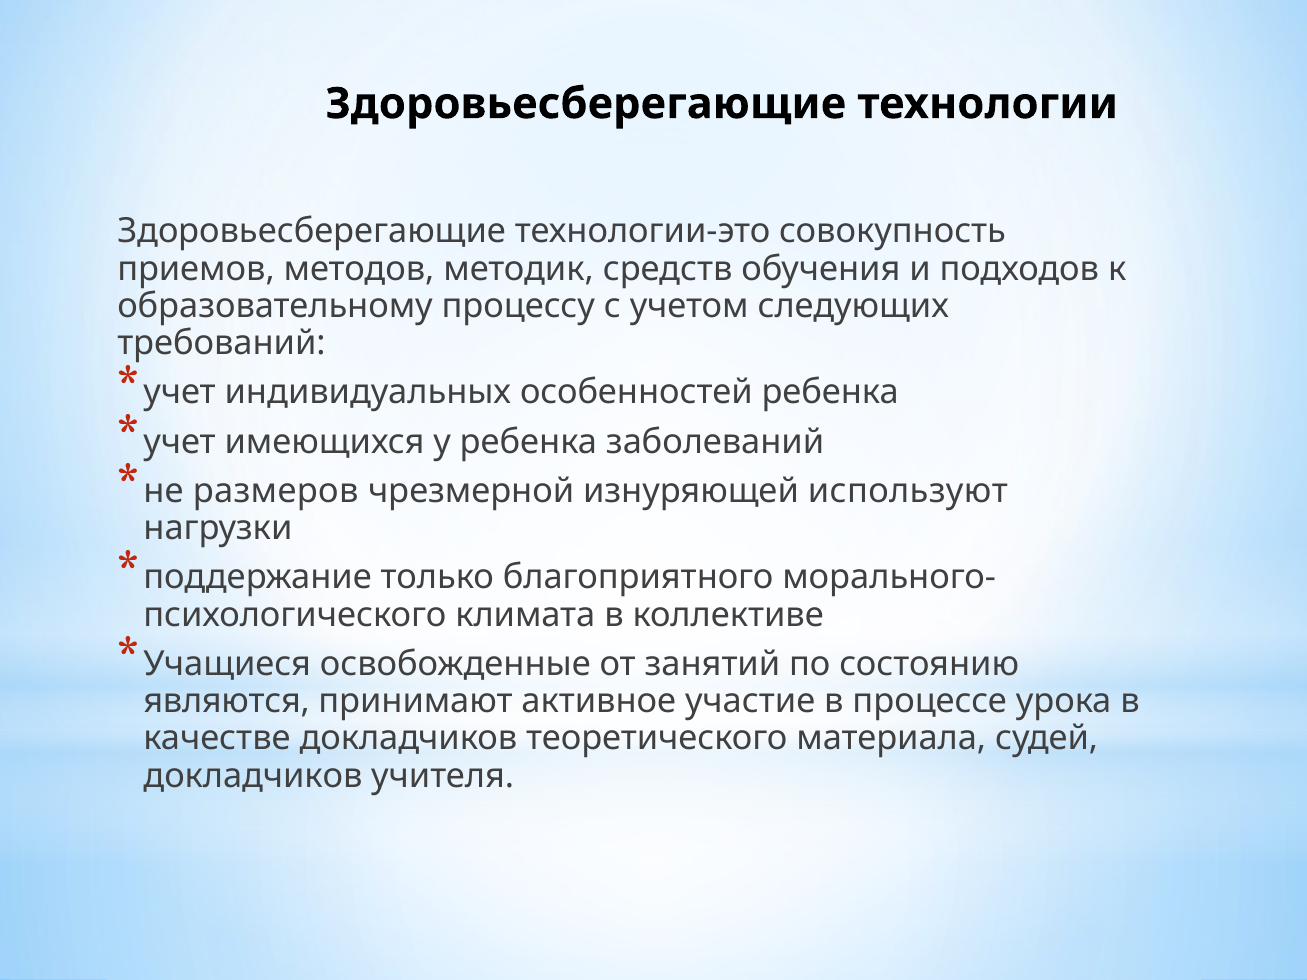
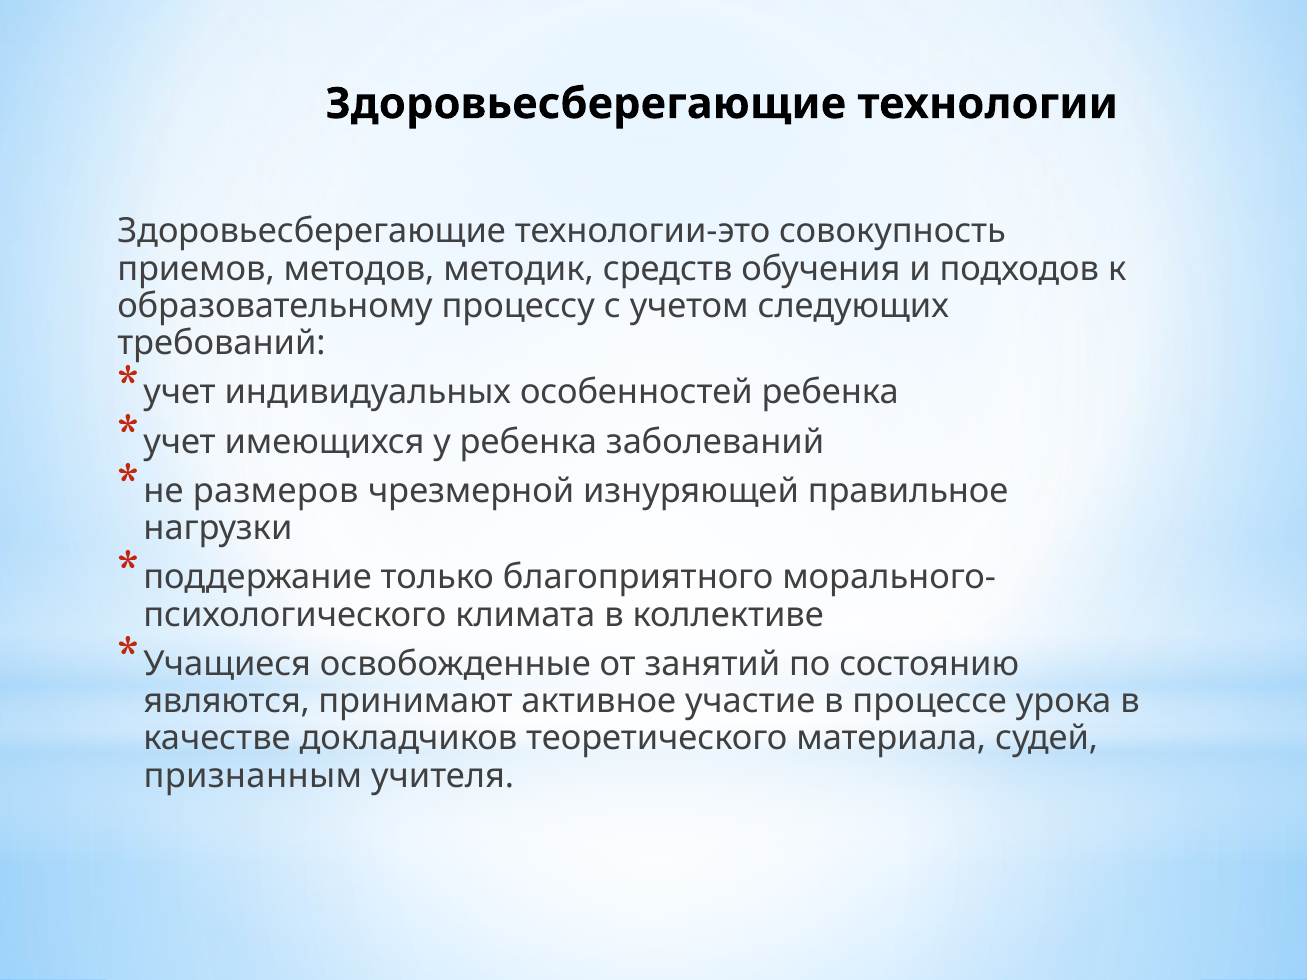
используют: используют -> правильное (908, 491)
докладчиков: докладчиков -> признанным (253, 776)
